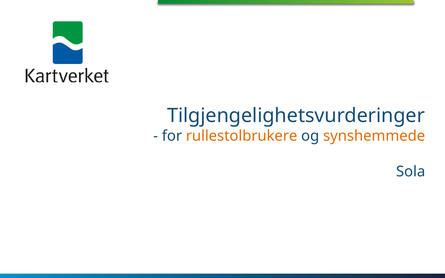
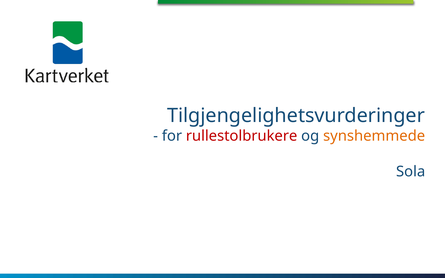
rullestolbrukere colour: orange -> red (242, 136)
